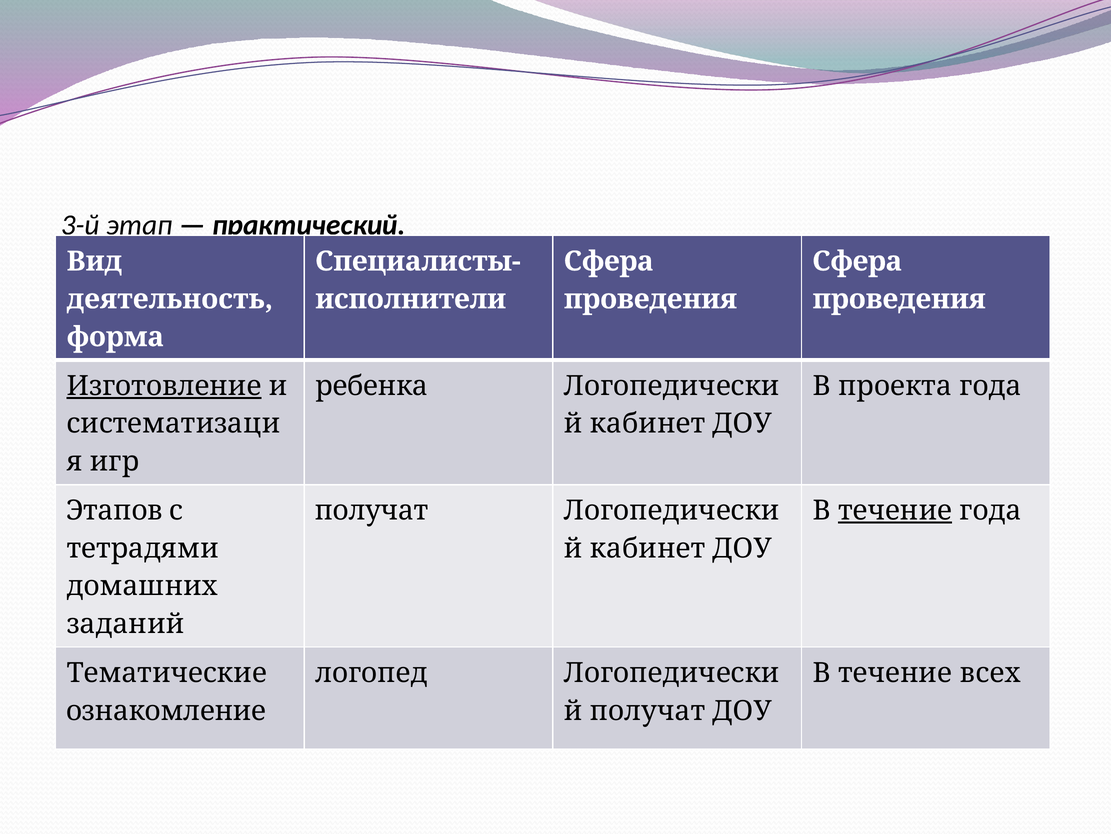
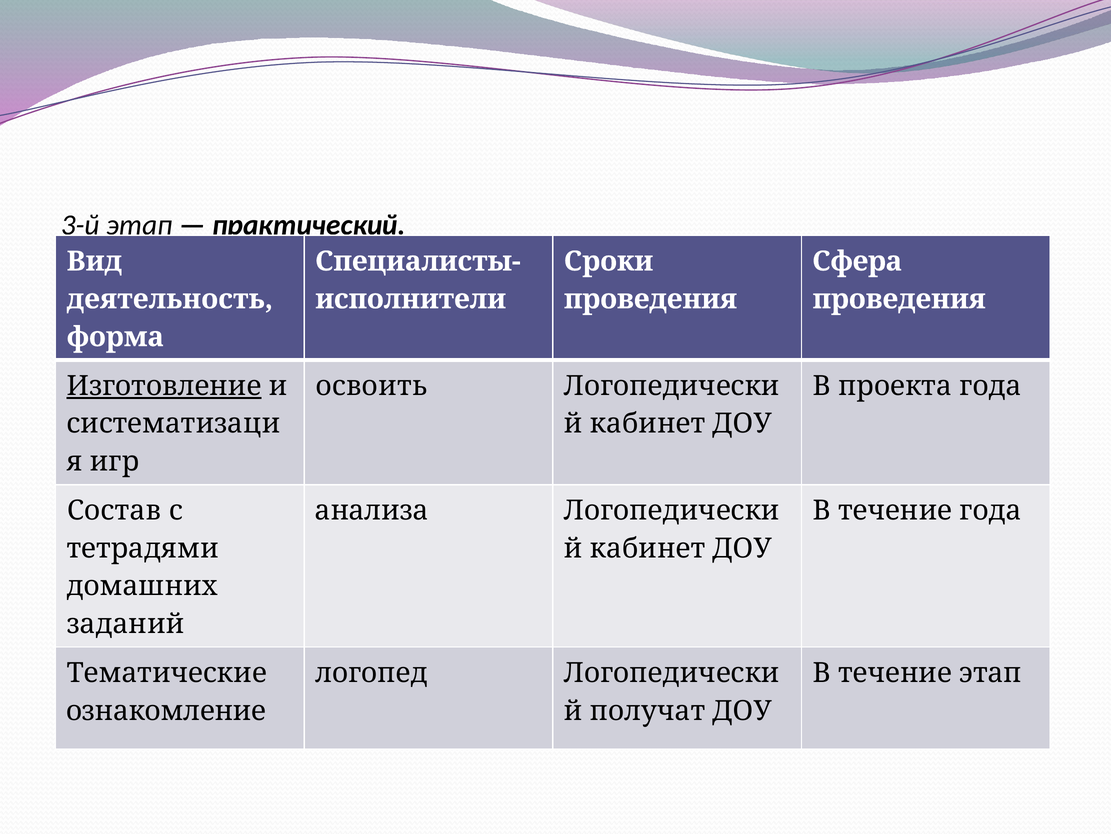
Сфера: Сфера -> Сроки (609, 261)
ребенка: ребенка -> освоить (371, 386)
Этапов: Этапов -> Состав (114, 510)
получат: получат -> анализа (372, 510)
течение underline: present -> none (895, 510)
течение всех: всех -> этап (991, 672)
